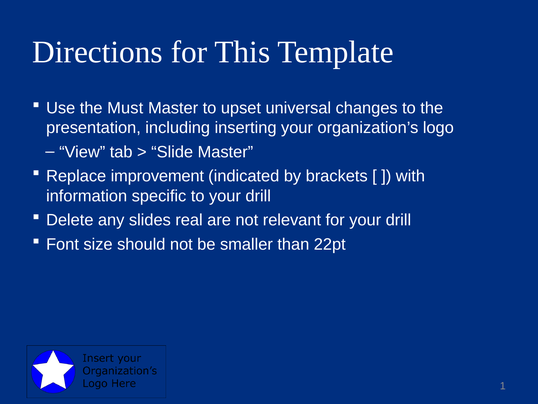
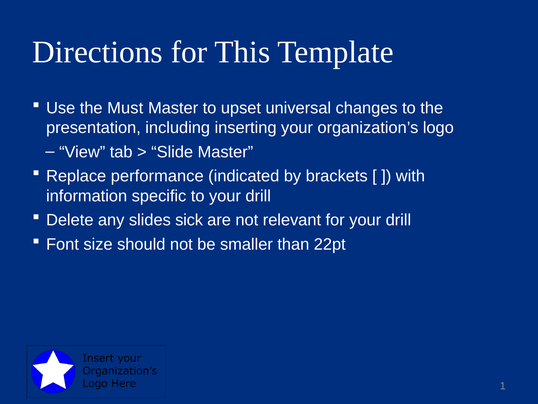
improvement: improvement -> performance (157, 176)
real: real -> sick (189, 220)
